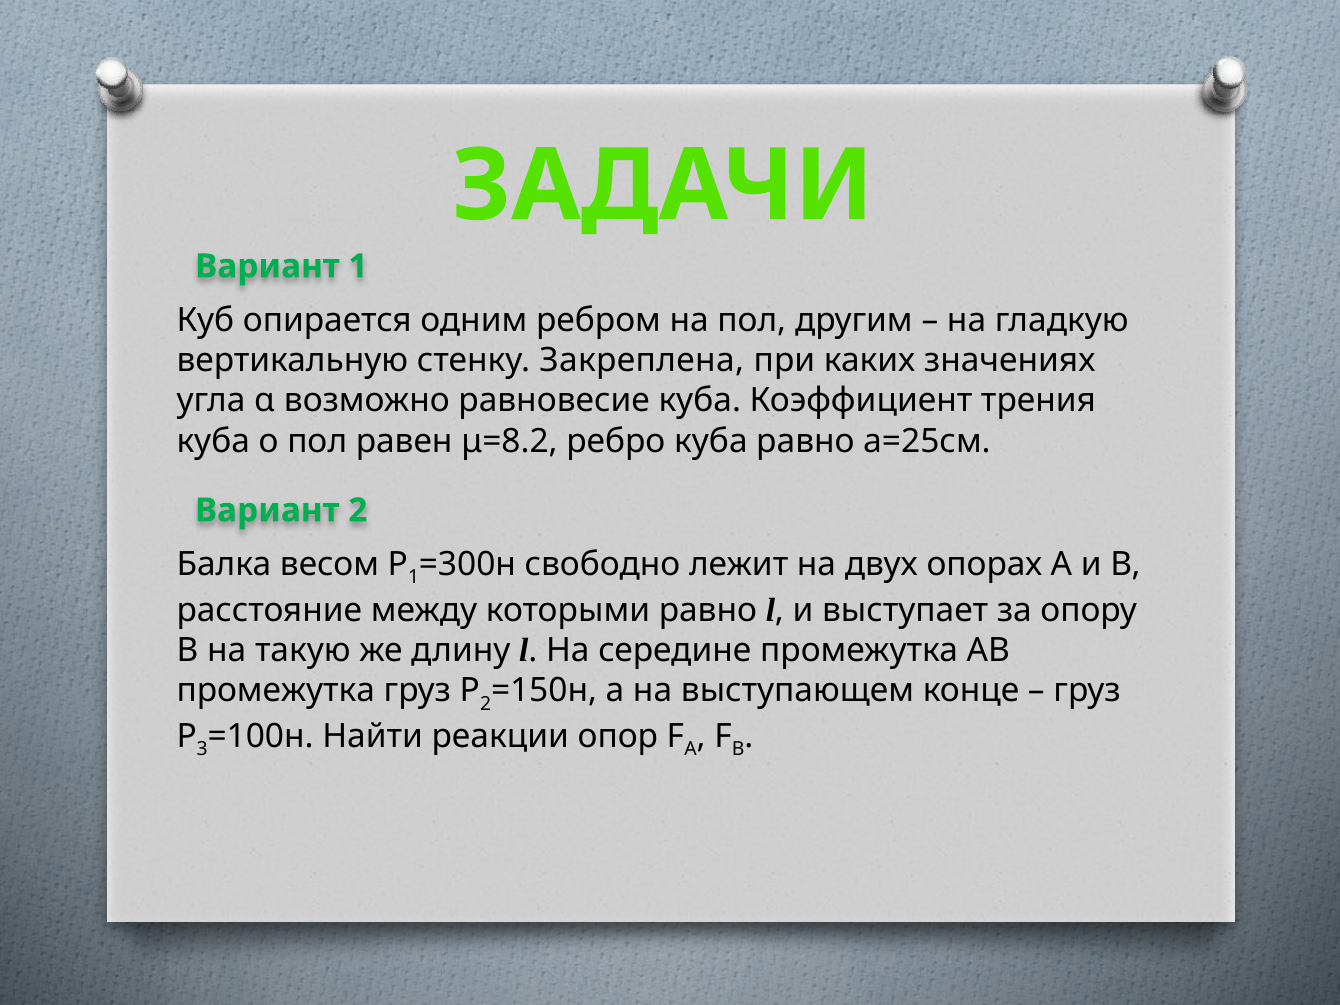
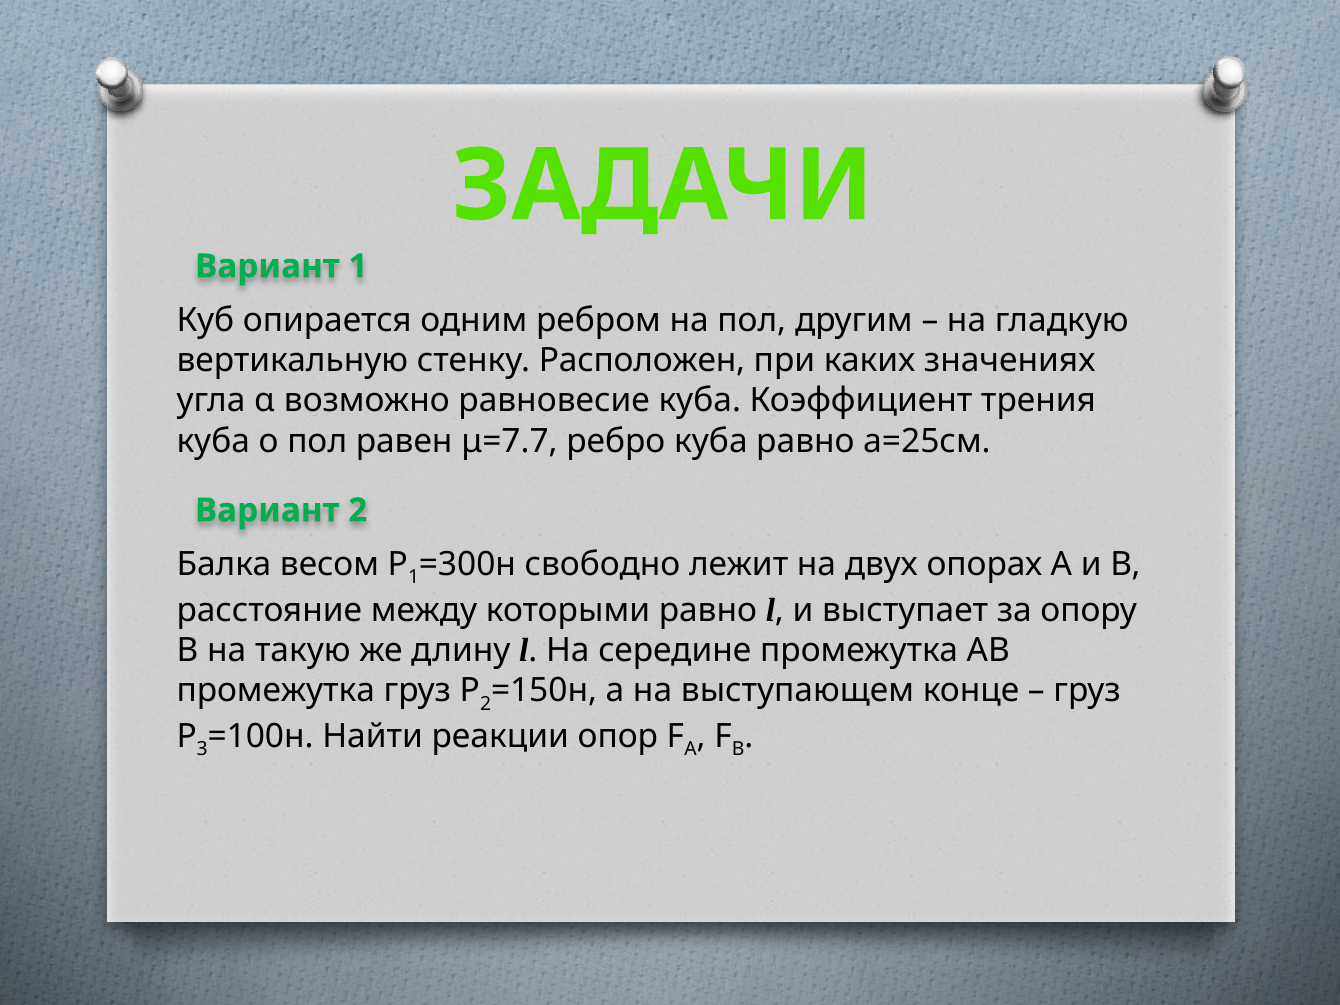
Закреплена: Закреплена -> Расположен (642, 361)
μ=8.2: μ=8.2 -> μ=7.7 (510, 441)
